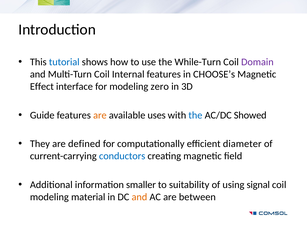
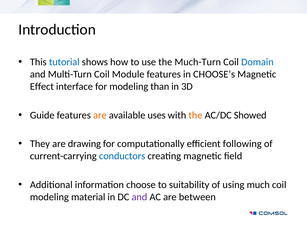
While-Turn: While-Turn -> Much-Turn (198, 62)
Domain colour: purple -> blue (257, 62)
Internal: Internal -> Module (128, 74)
zero: zero -> than (160, 87)
the colour: blue -> orange (195, 115)
defined: defined -> drawing (84, 144)
diameter: diameter -> following (242, 144)
smaller: smaller -> choose (141, 185)
signal: signal -> much (258, 185)
and colour: orange -> purple (139, 197)
